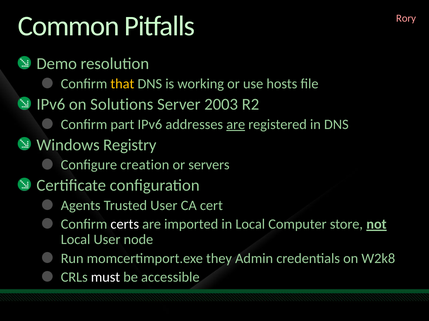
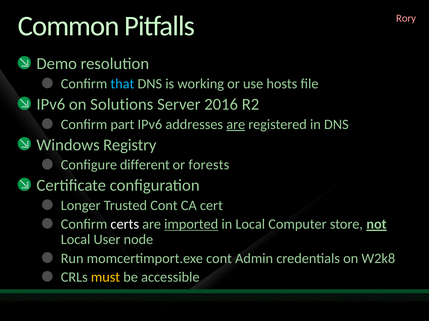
that colour: yellow -> light blue (122, 84)
2003: 2003 -> 2016 (221, 105)
creation: creation -> different (145, 165)
servers: servers -> forests (209, 165)
Agents: Agents -> Longer (81, 206)
Trusted User: User -> Cont (164, 206)
imported underline: none -> present (191, 225)
momcertimport.exe they: they -> cont (219, 259)
must colour: white -> yellow (106, 278)
